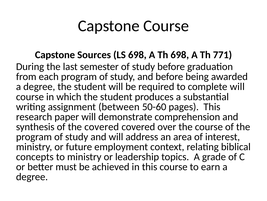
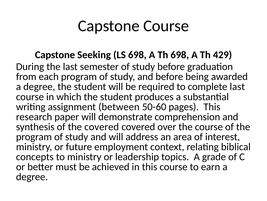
Sources: Sources -> Seeking (94, 55)
771: 771 -> 429 (222, 55)
complete will: will -> last (237, 86)
